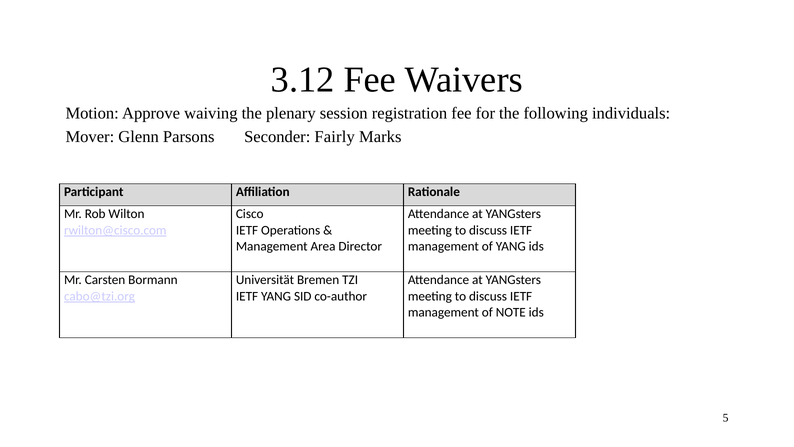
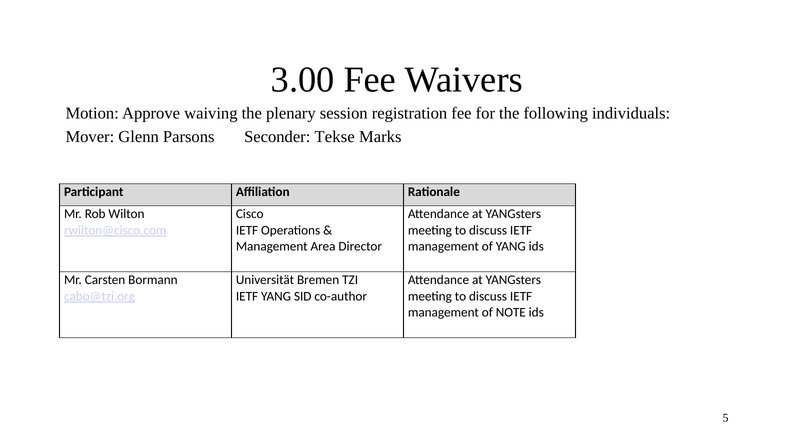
3.12: 3.12 -> 3.00 (303, 79)
Fairly: Fairly -> Tekse (335, 136)
